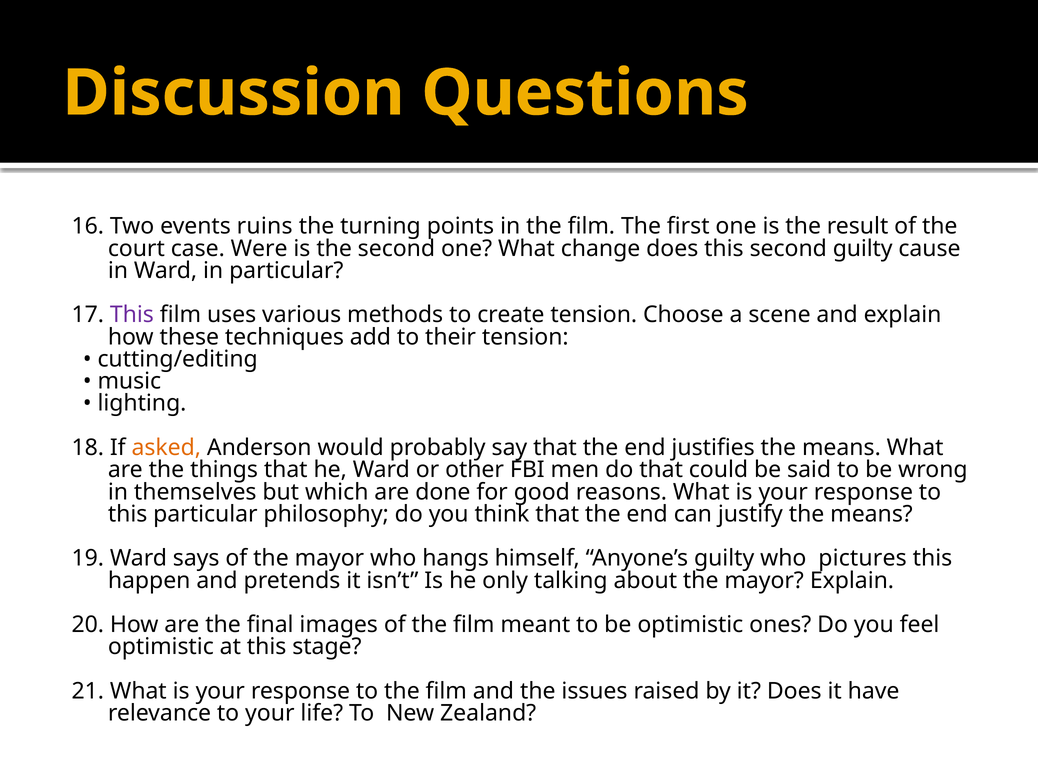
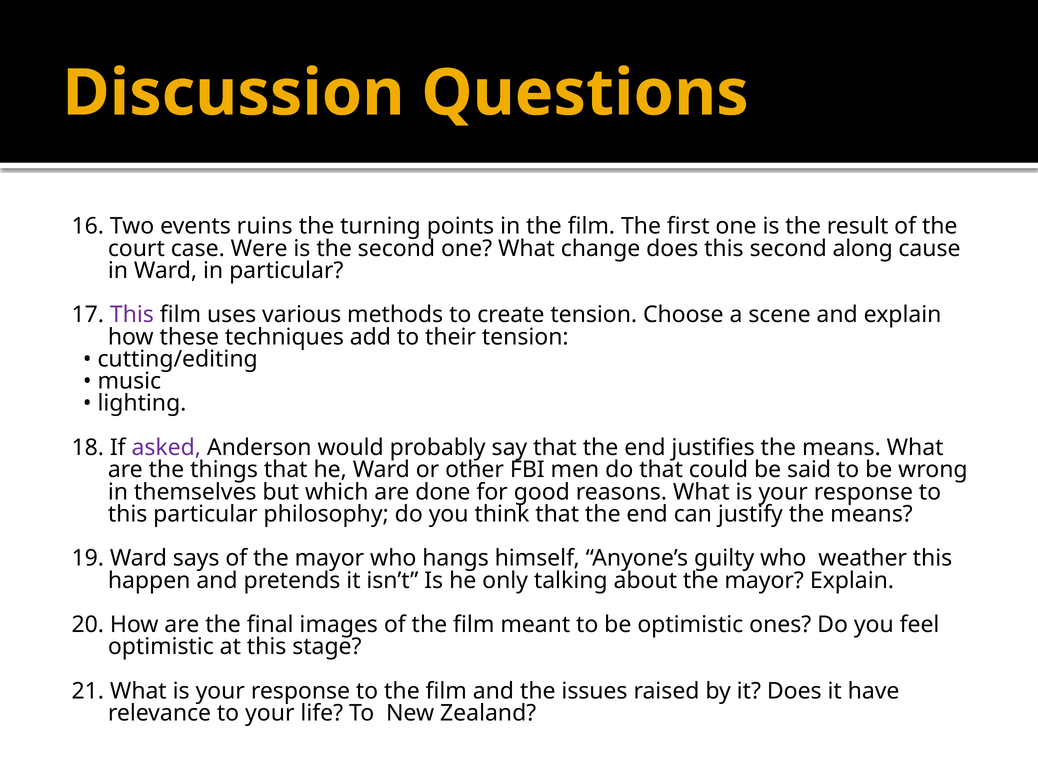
second guilty: guilty -> along (863, 249)
asked colour: orange -> purple (166, 448)
pictures: pictures -> weather (863, 559)
